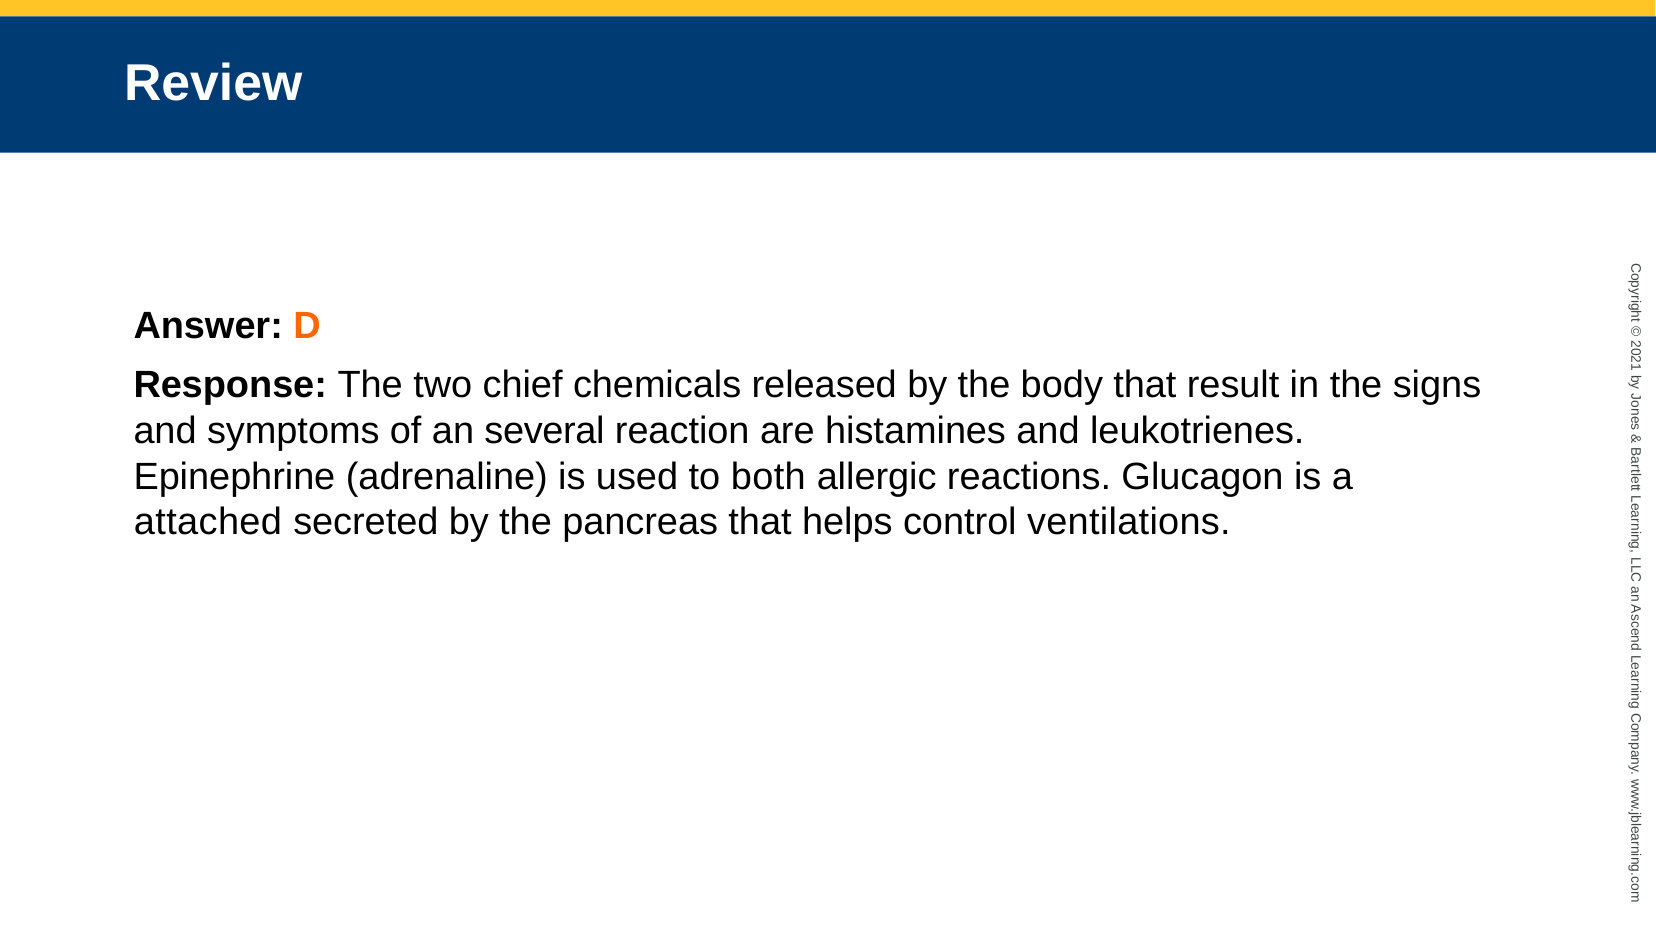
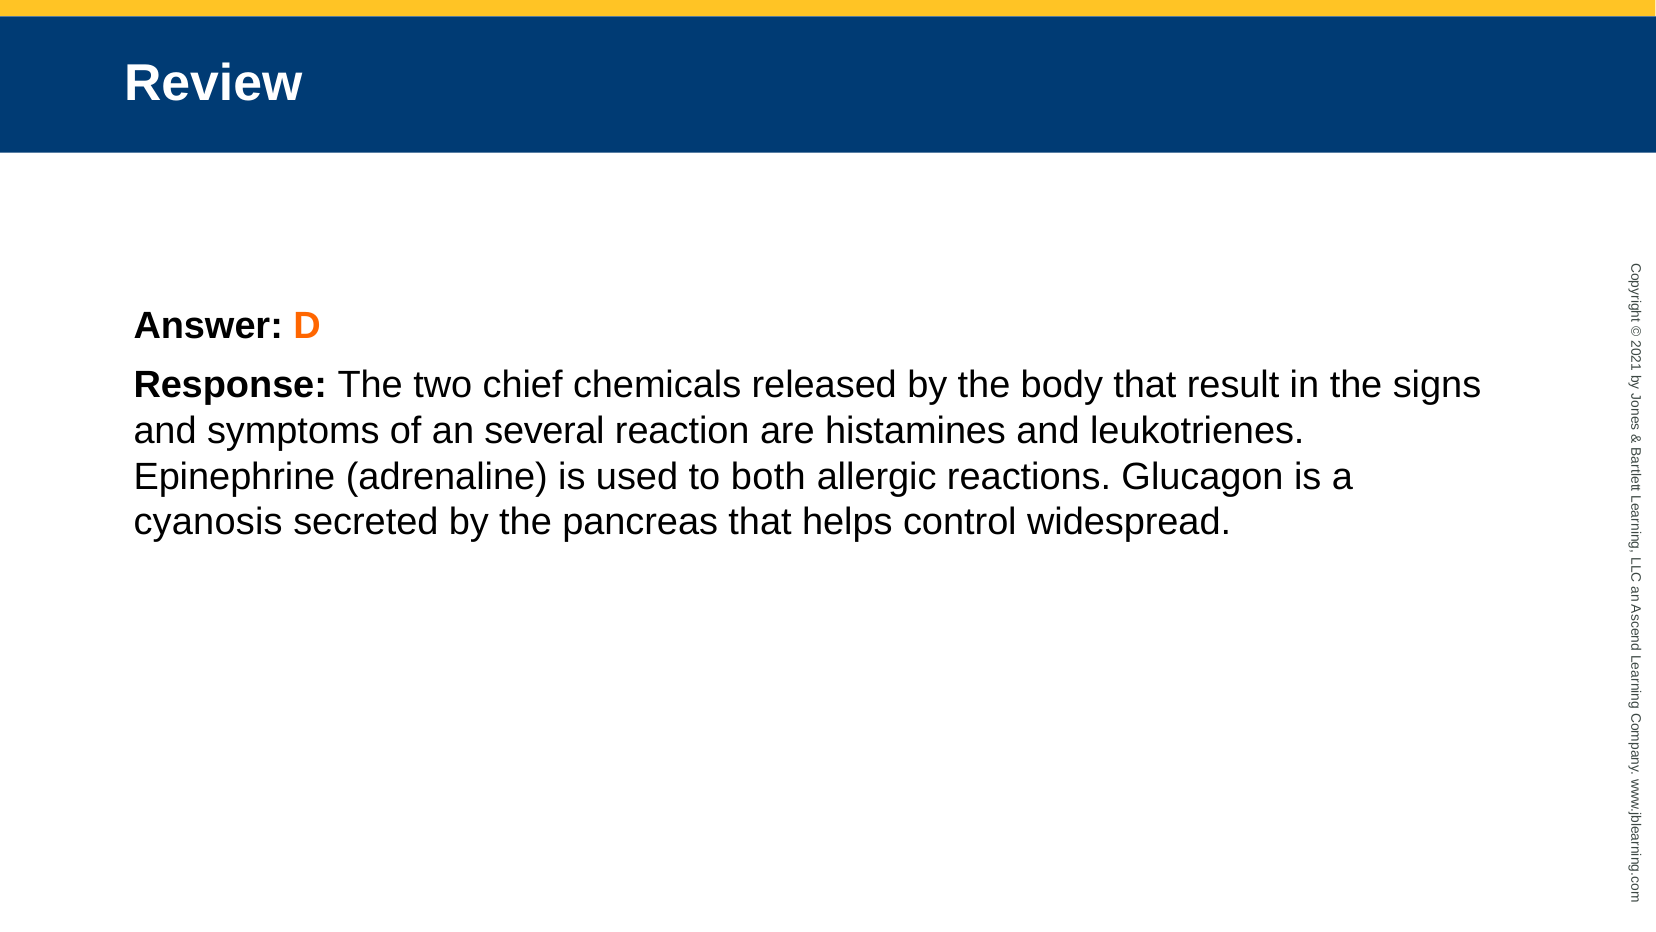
attached: attached -> cyanosis (208, 522)
ventilations: ventilations -> widespread (1129, 522)
